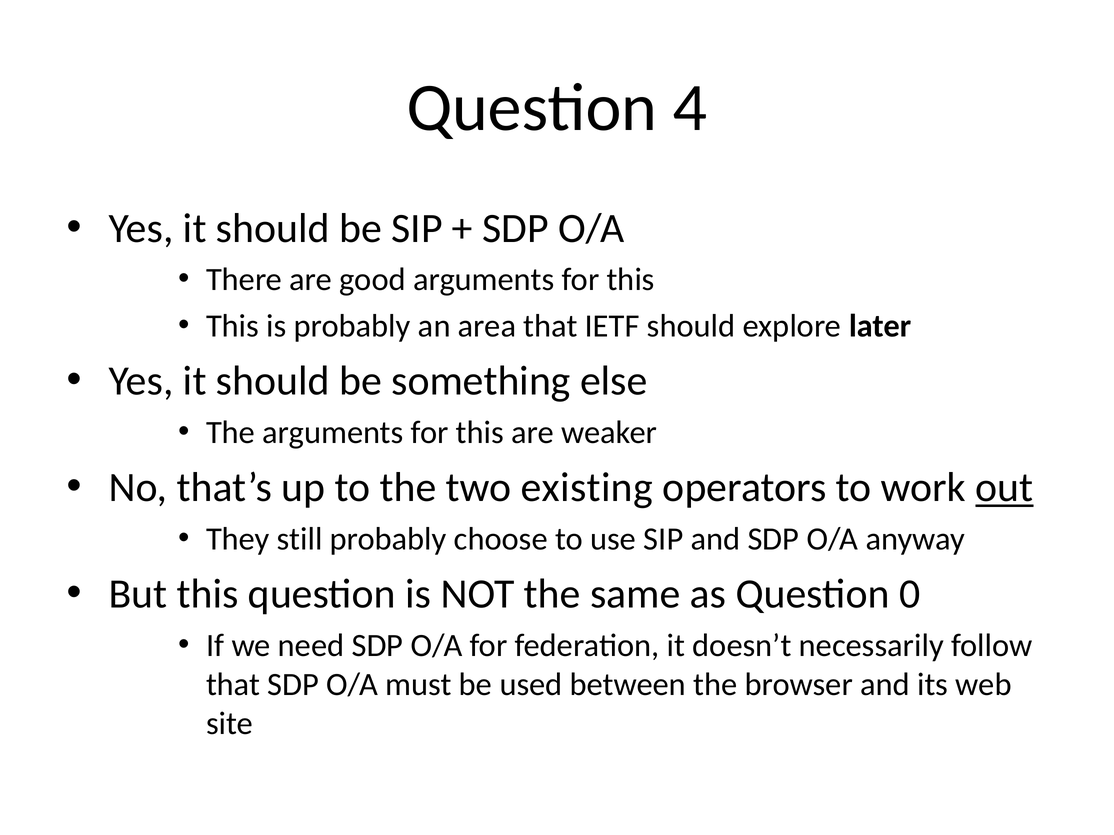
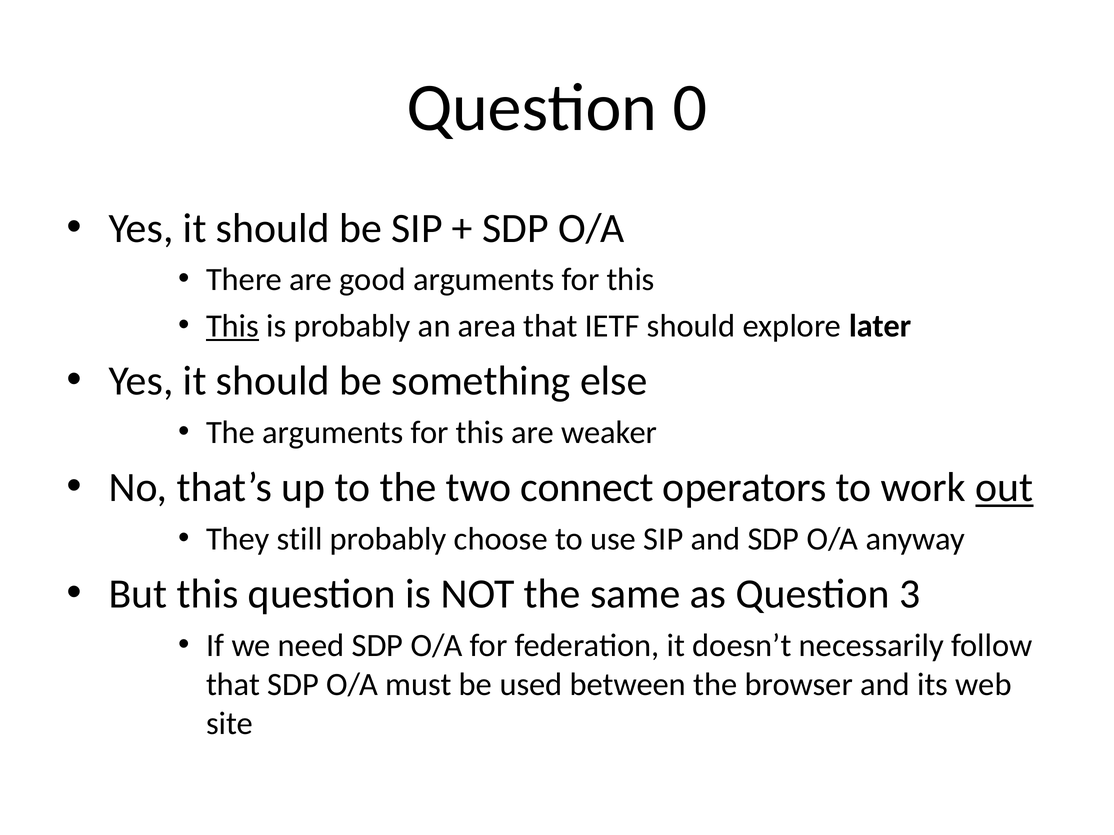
4: 4 -> 0 (690, 108)
This underline: none -> present (233, 326)
existing: existing -> connect (587, 488)
0: 0 -> 3 (910, 594)
